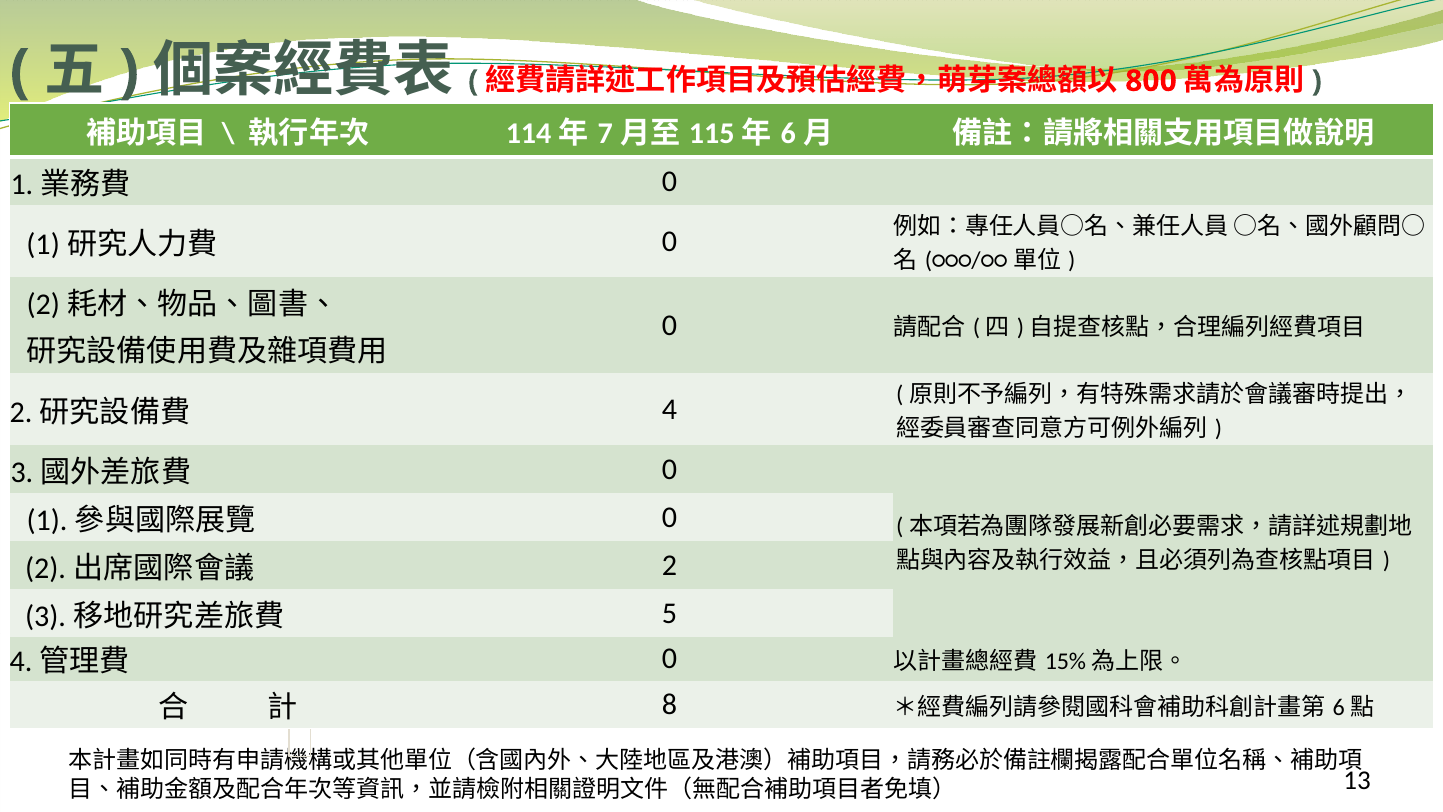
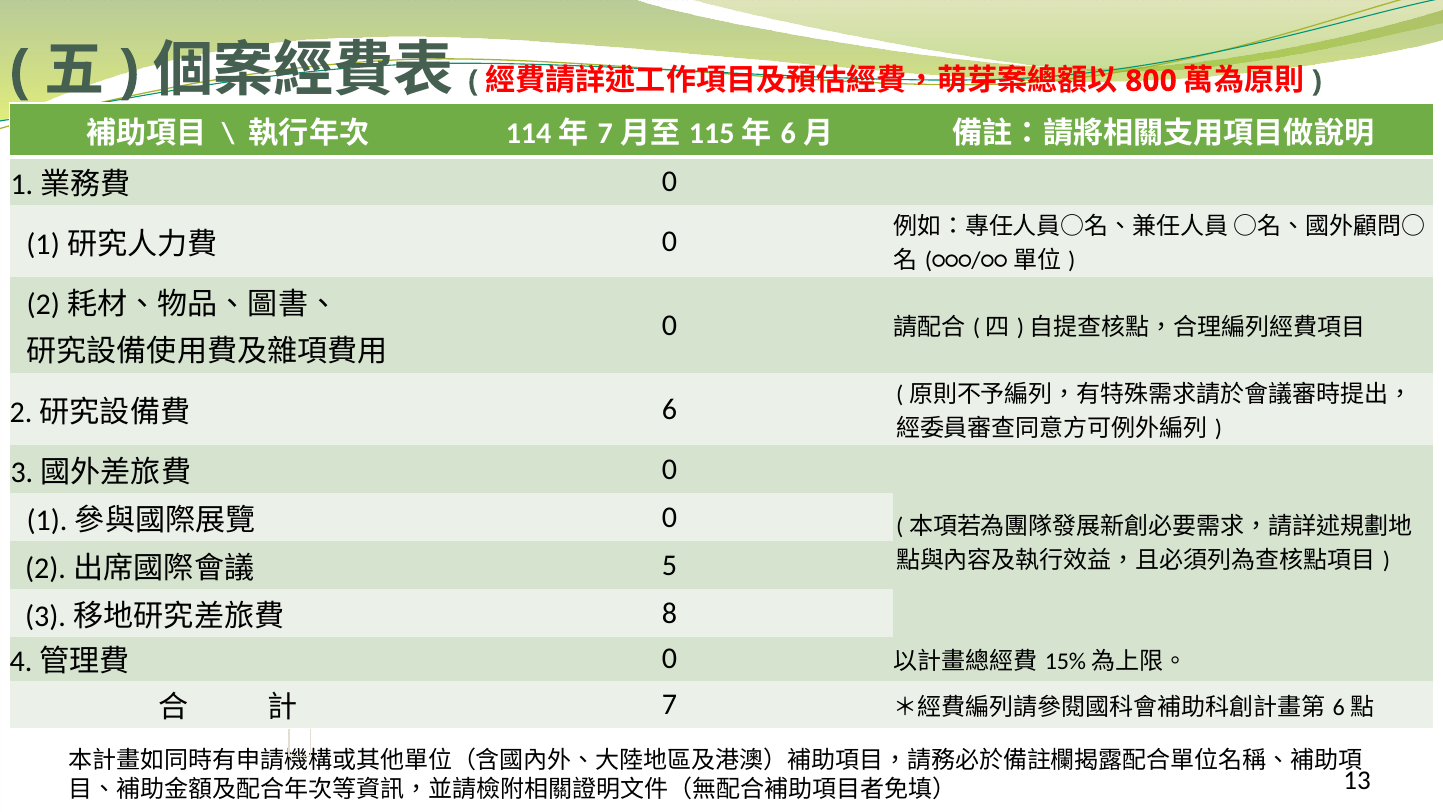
4: 4 -> 6 (669, 409)
2: 2 -> 5 (669, 565)
5: 5 -> 8 (669, 613)
8: 8 -> 7 (669, 705)
